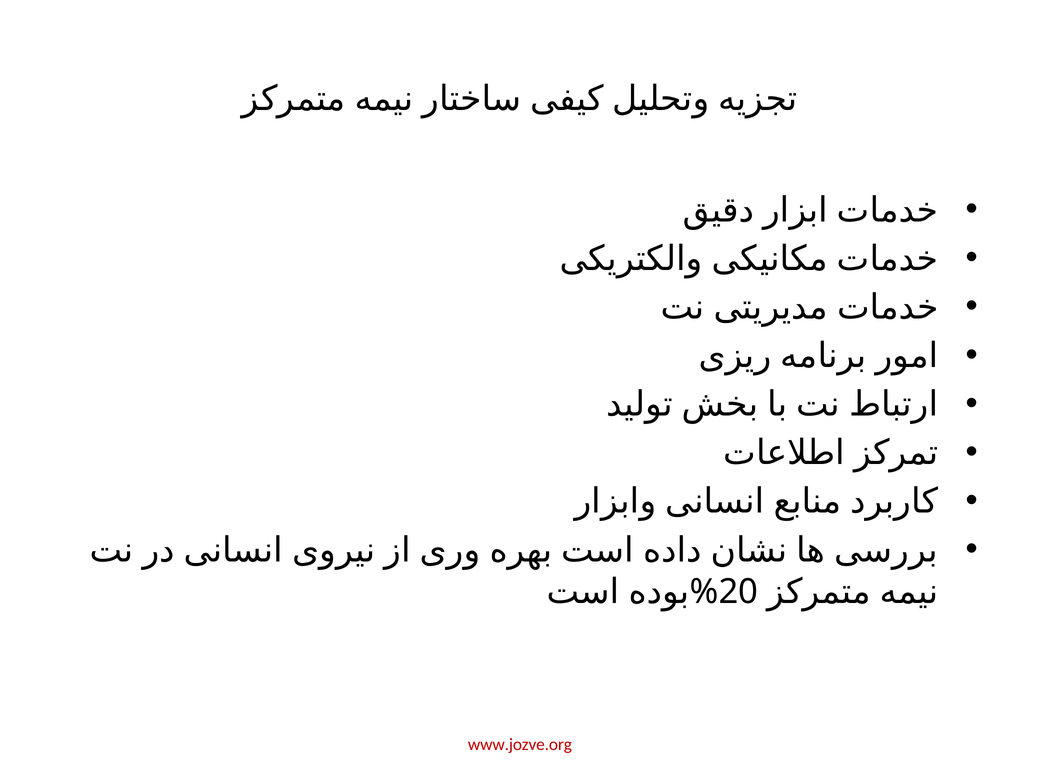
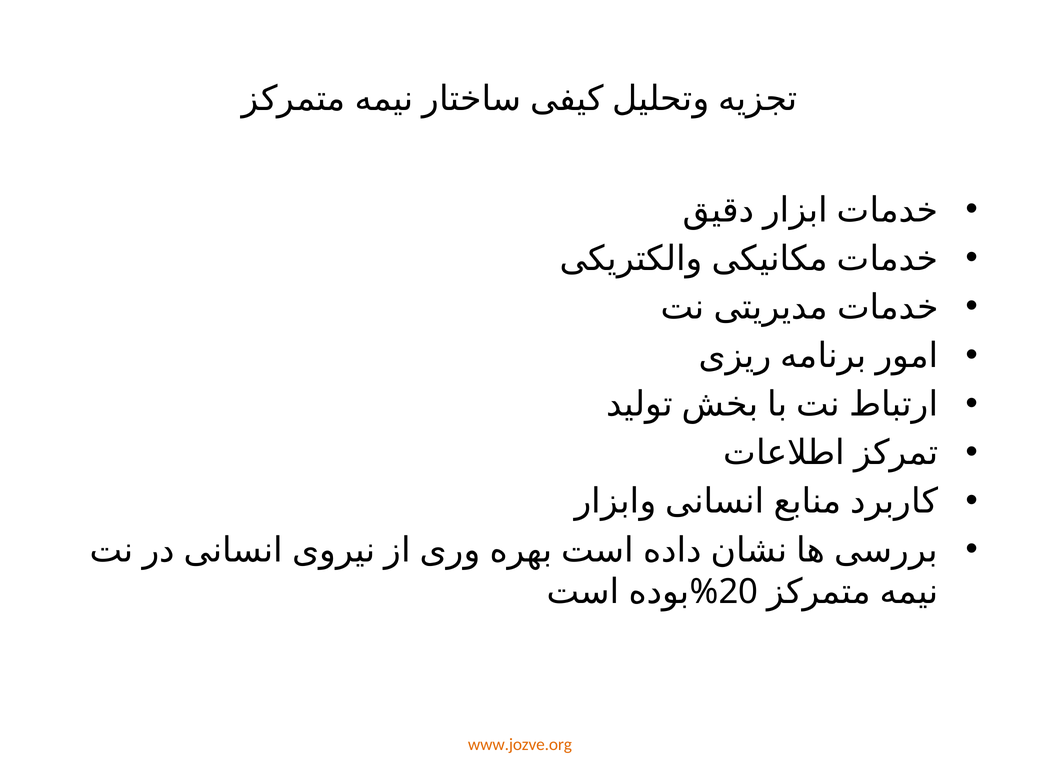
www.jozve.org colour: red -> orange (520, 745)
